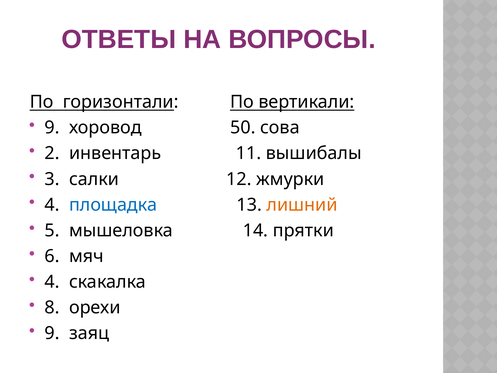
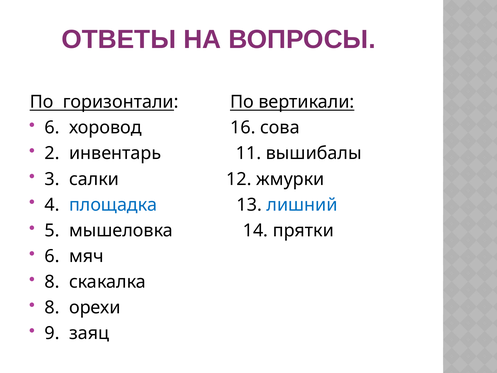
9: 9 -> 6 (52, 128)
50: 50 -> 16 (243, 128)
лишний colour: orange -> blue (302, 205)
4: 4 -> 8 (52, 282)
